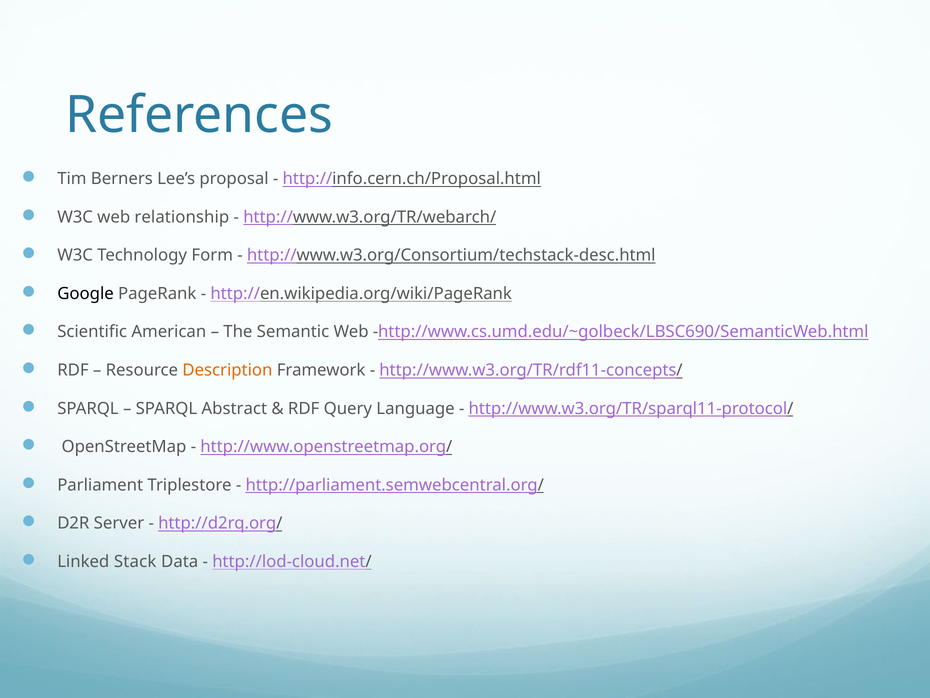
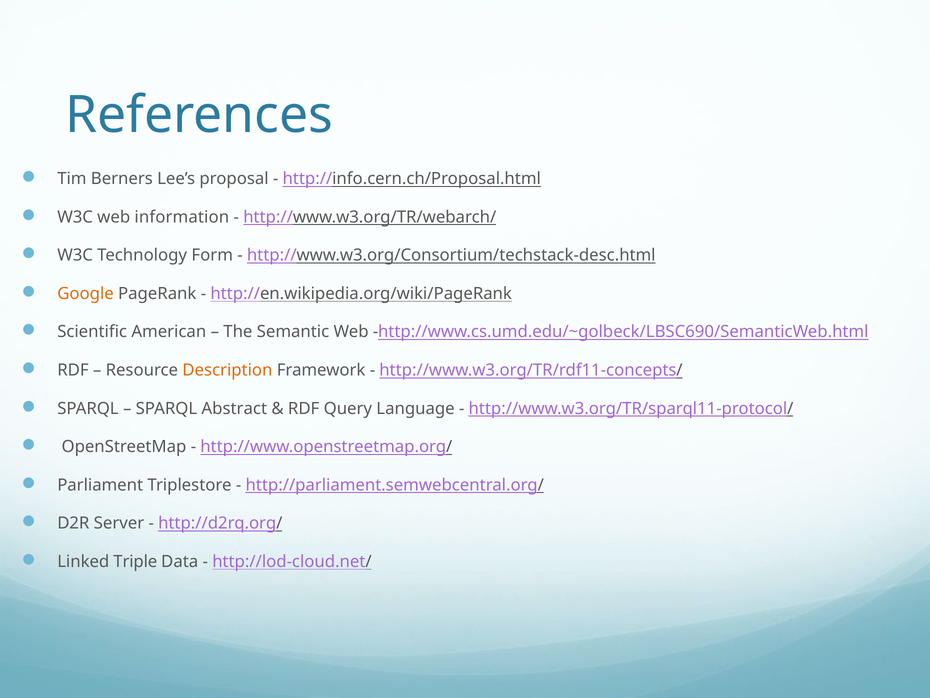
relationship: relationship -> information (182, 217)
Google colour: black -> orange (86, 293)
Stack: Stack -> Triple (135, 561)
